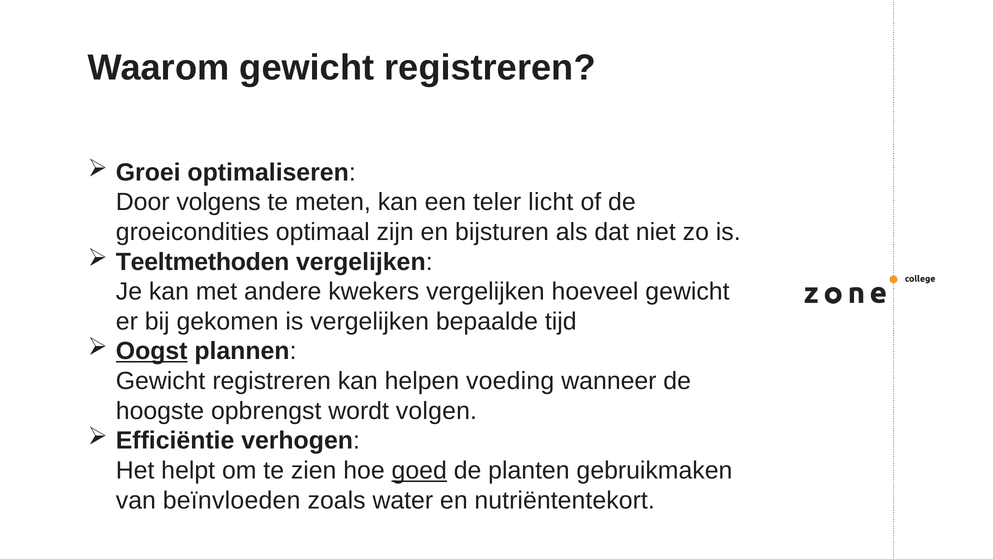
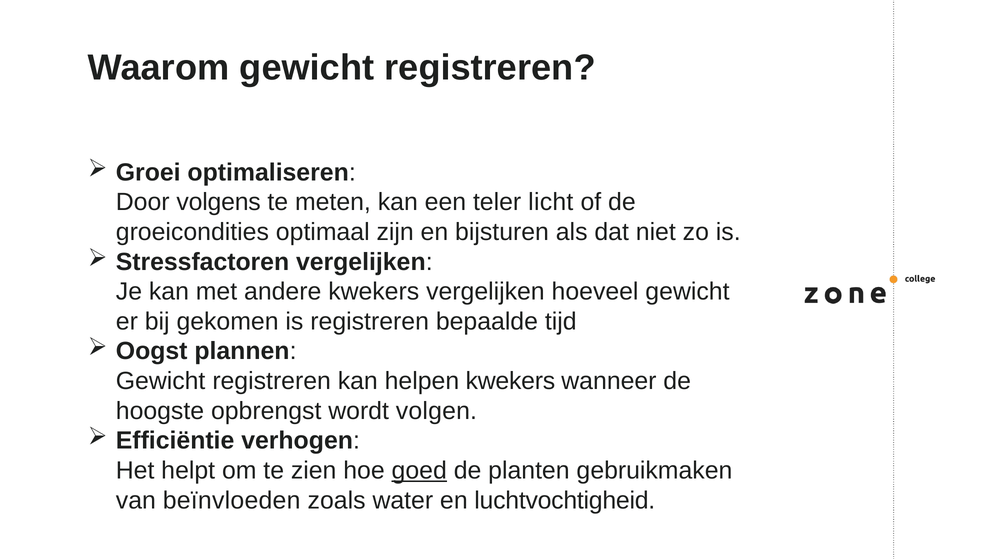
Teeltmethoden: Teeltmethoden -> Stressfactoren (202, 262)
is vergelijken: vergelijken -> registreren (370, 321)
Oogst underline: present -> none (152, 351)
helpen voeding: voeding -> kwekers (510, 381)
nutriëntentekort: nutriëntentekort -> luchtvochtigheid (565, 500)
